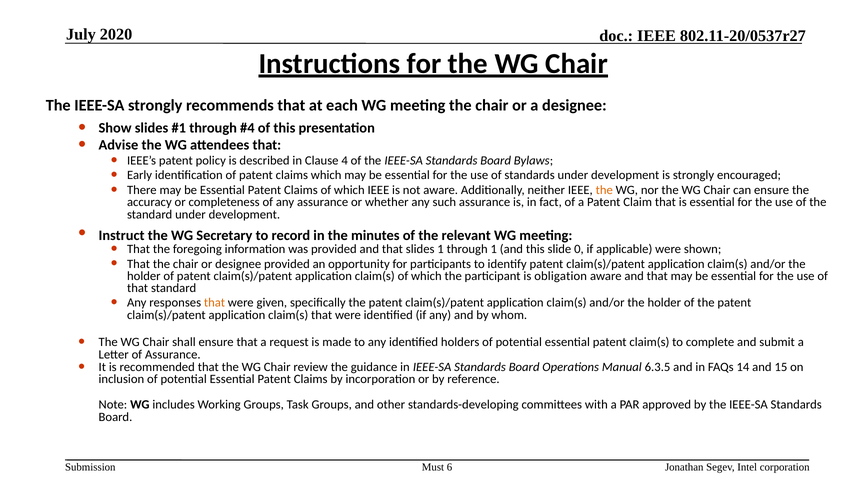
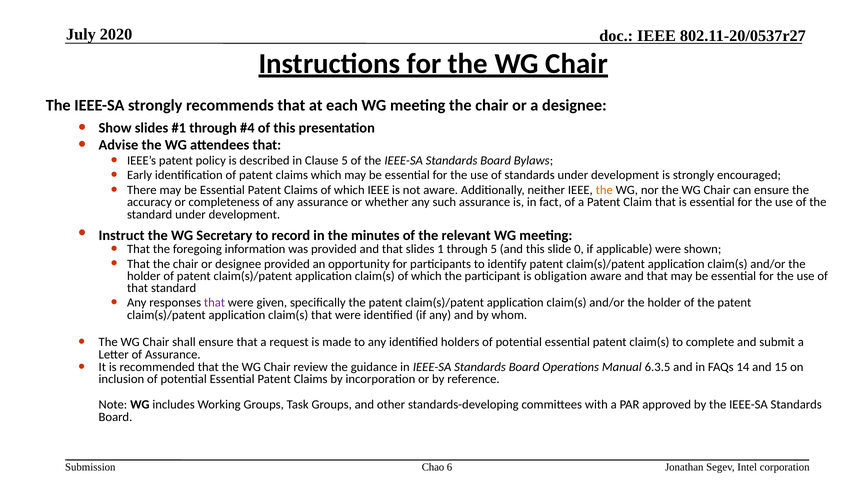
Clause 4: 4 -> 5 (345, 161)
through 1: 1 -> 5 (494, 250)
that colour: orange -> purple (214, 303)
Must: Must -> Chao (433, 468)
